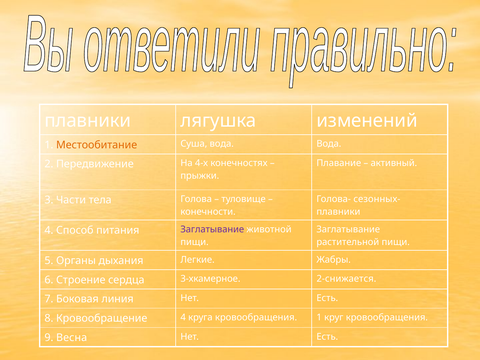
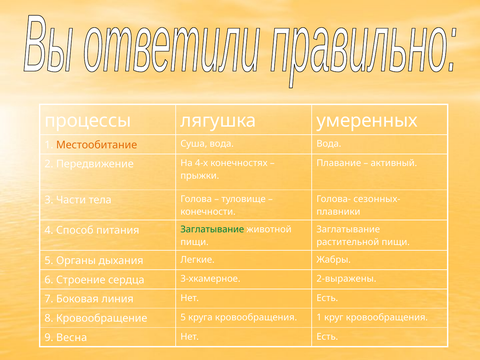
плавники: плавники -> процессы (88, 121)
изменений: изменений -> умеренных (367, 121)
Заглатывание colour: purple -> green (212, 229)
2-снижается: 2-снижается -> 2-выражены (346, 279)
Кровообращение 4: 4 -> 5 (183, 317)
